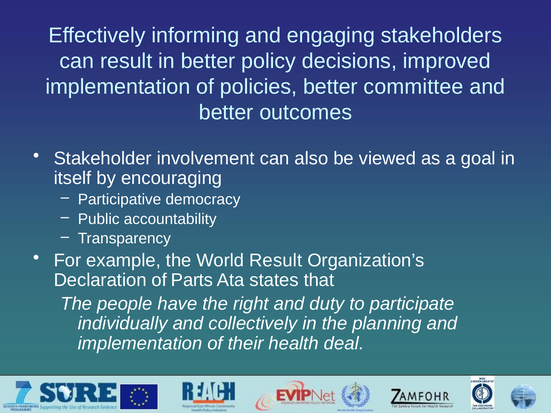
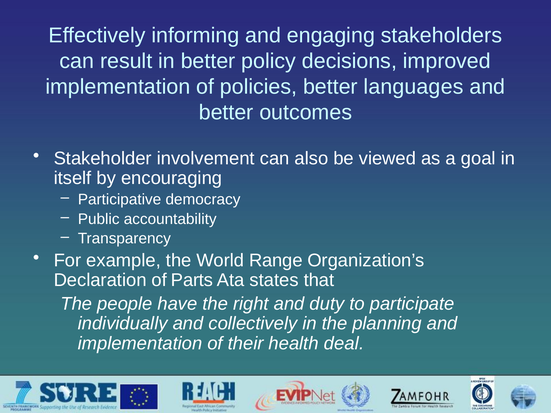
committee: committee -> languages (414, 87)
World Result: Result -> Range (276, 261)
